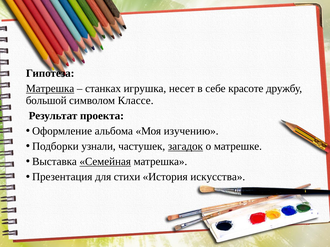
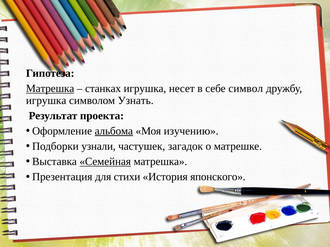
красоте: красоте -> символ (246, 89)
большой: большой -> игрушка (46, 101)
Классе: Классе -> Узнать (136, 101)
альбома underline: none -> present (114, 131)
загадок underline: present -> none (185, 147)
искусства: искусства -> японского (218, 177)
